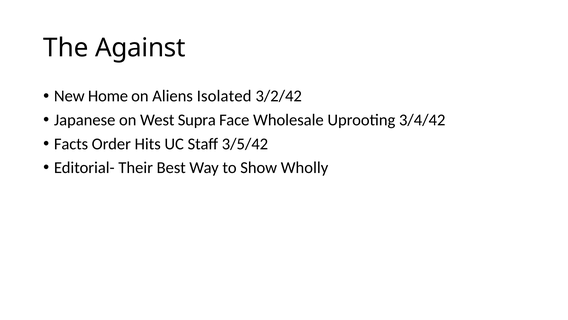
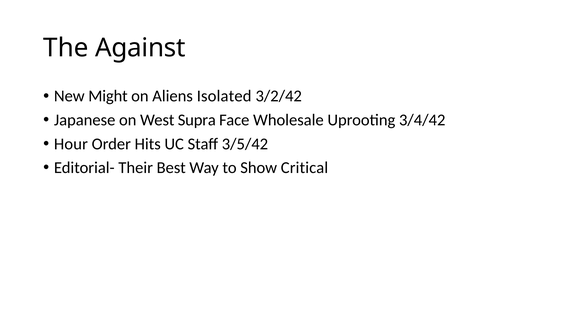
Home: Home -> Might (108, 96)
Facts: Facts -> Hour (71, 144)
Wholly: Wholly -> Critical (304, 167)
